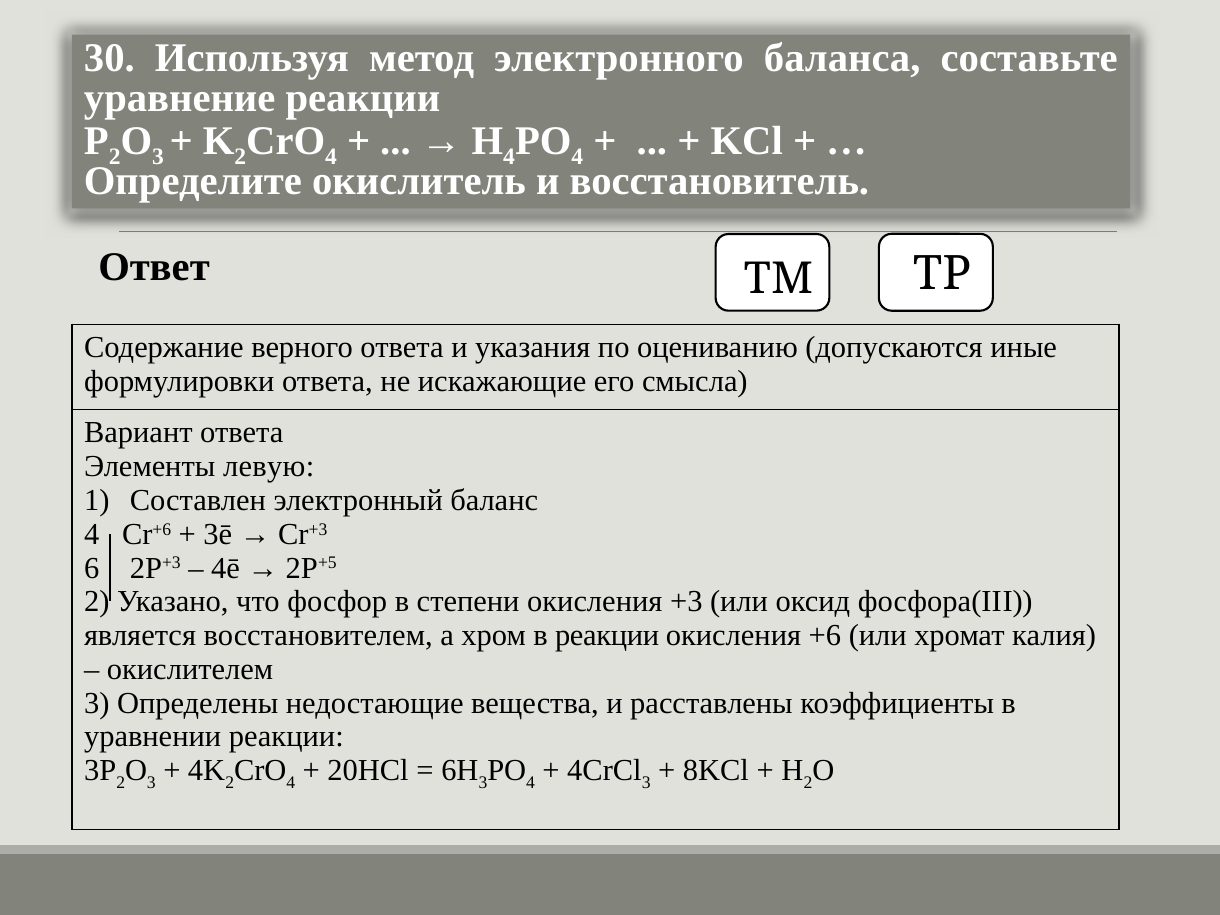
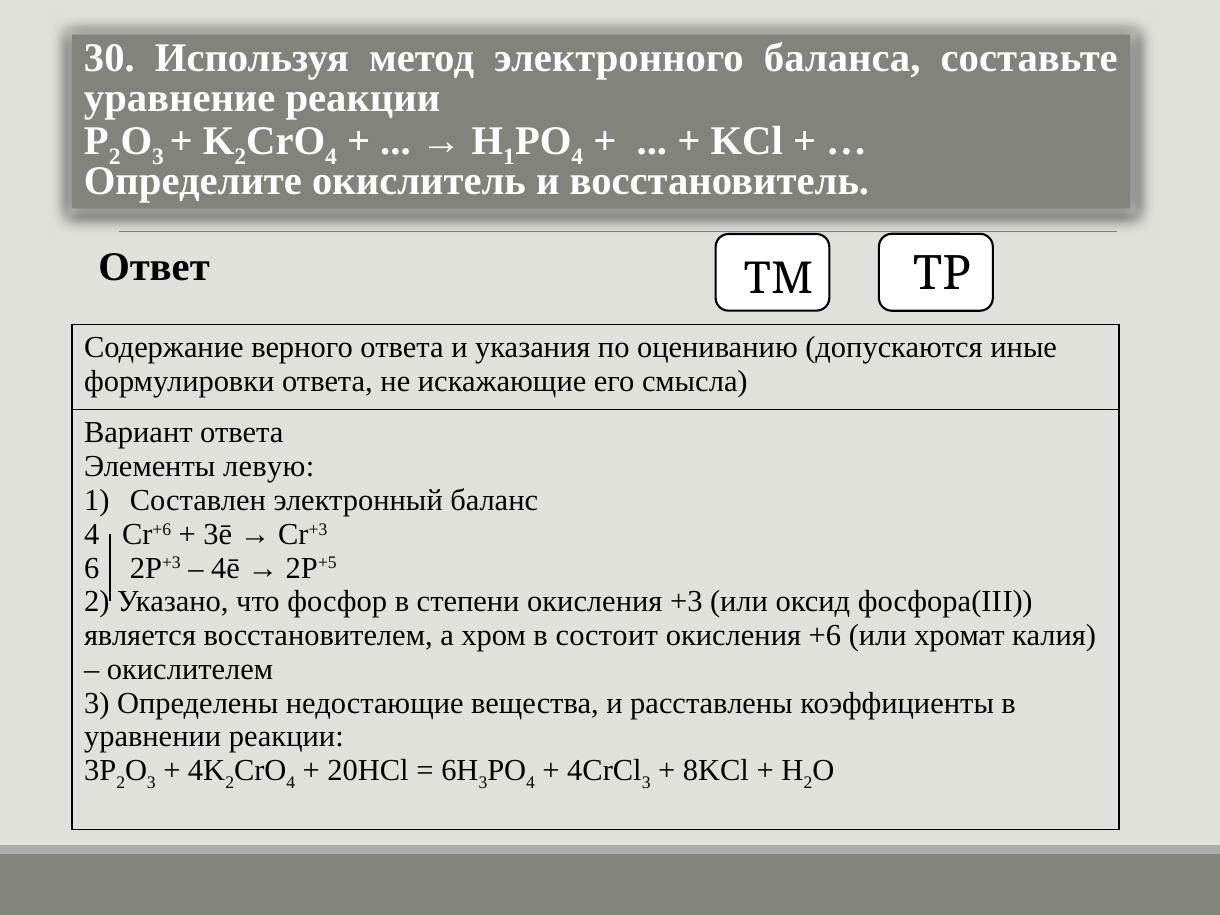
4: 4 -> 1 (509, 157)
в реакции: реакции -> состоит (607, 635)
